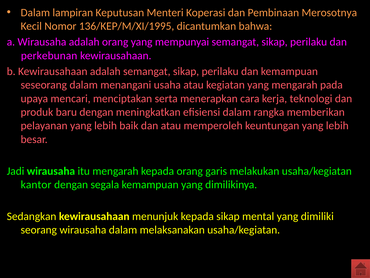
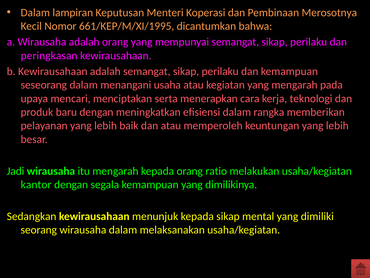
136/KEP/M/XI/1995: 136/KEP/M/XI/1995 -> 661/KEP/M/XI/1995 (127, 26)
perkebunan: perkebunan -> peringkasan (49, 55)
garis: garis -> ratio (216, 171)
